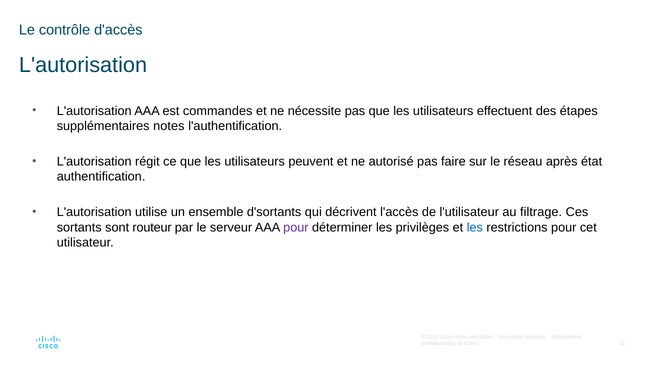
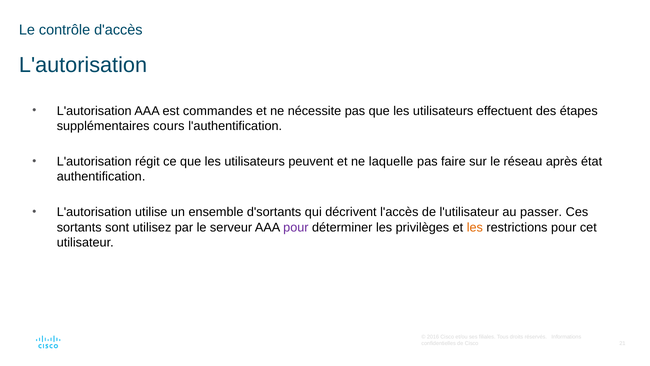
notes: notes -> cours (169, 126)
autorisé: autorisé -> laquelle (391, 161)
filtrage: filtrage -> passer (541, 212)
routeur: routeur -> utilisez (152, 227)
les colour: blue -> orange (475, 227)
